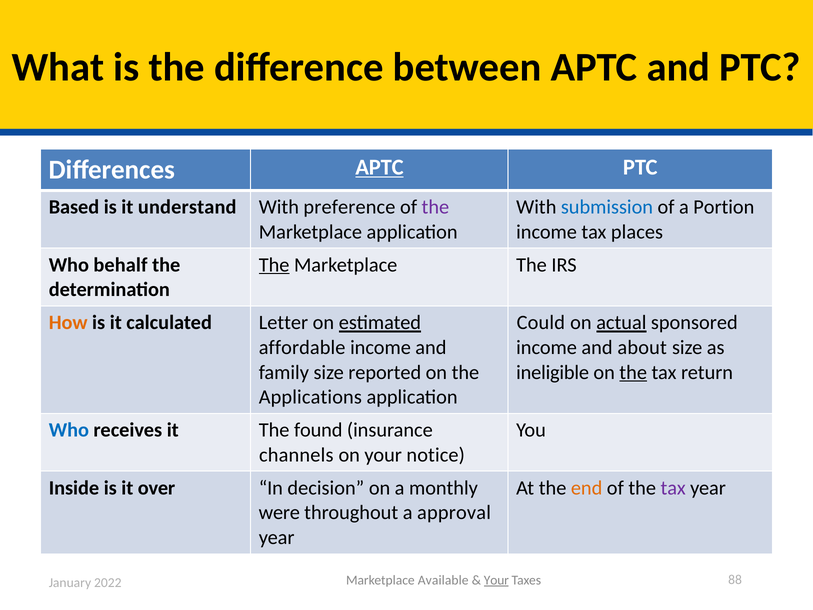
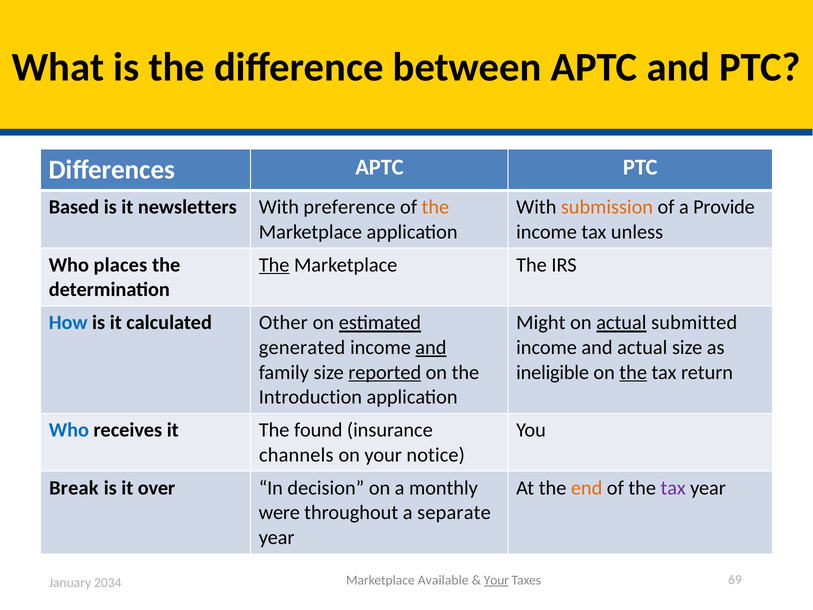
APTC underline: present -> none (379, 167)
understand: understand -> newsletters (187, 207)
the colour: purple -> orange (435, 207)
submission colour: blue -> orange (607, 207)
Portion: Portion -> Provide (724, 207)
places: places -> unless (637, 232)
behalf: behalf -> places (120, 265)
How colour: orange -> blue (68, 323)
Letter: Letter -> Other (283, 323)
Could: Could -> Might (541, 323)
sponsored: sponsored -> submitted (694, 323)
affordable: affordable -> generated (302, 347)
and underline: none -> present (431, 347)
and about: about -> actual (642, 347)
reported underline: none -> present (385, 372)
Applications: Applications -> Introduction (310, 397)
Inside: Inside -> Break (74, 488)
approval: approval -> separate (454, 513)
88: 88 -> 69 (735, 579)
2022: 2022 -> 2034 (108, 582)
